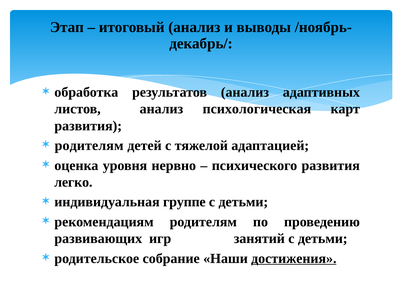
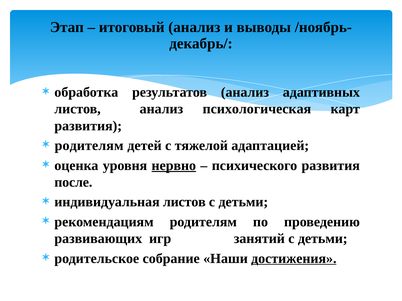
нервно underline: none -> present (174, 166)
легко: легко -> после (73, 182)
индивидуальная группе: группе -> листов (184, 202)
